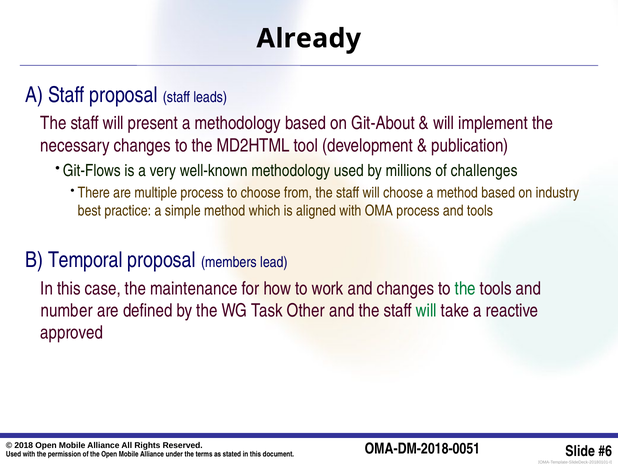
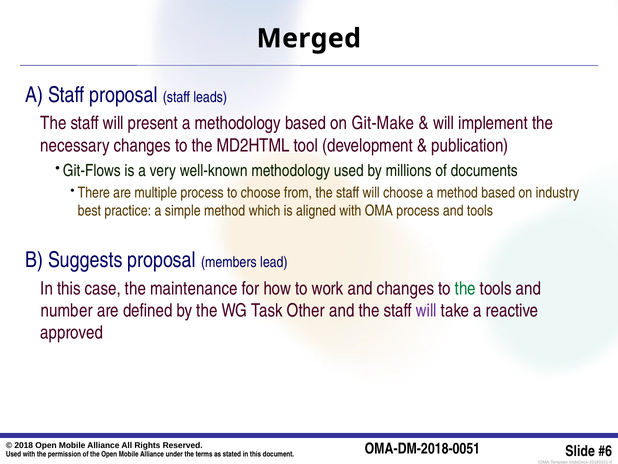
Already: Already -> Merged (309, 38)
Git-About: Git-About -> Git-Make (383, 123)
challenges: challenges -> documents (484, 171)
Temporal: Temporal -> Suggests (85, 260)
will colour: green -> purple (426, 310)
